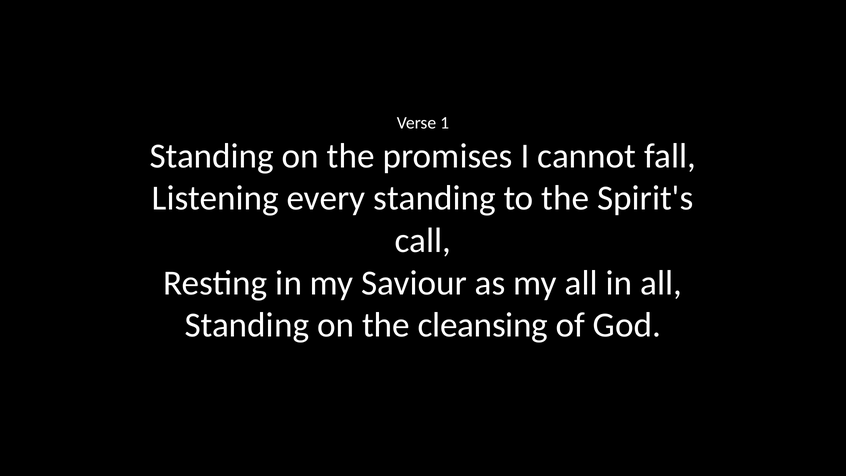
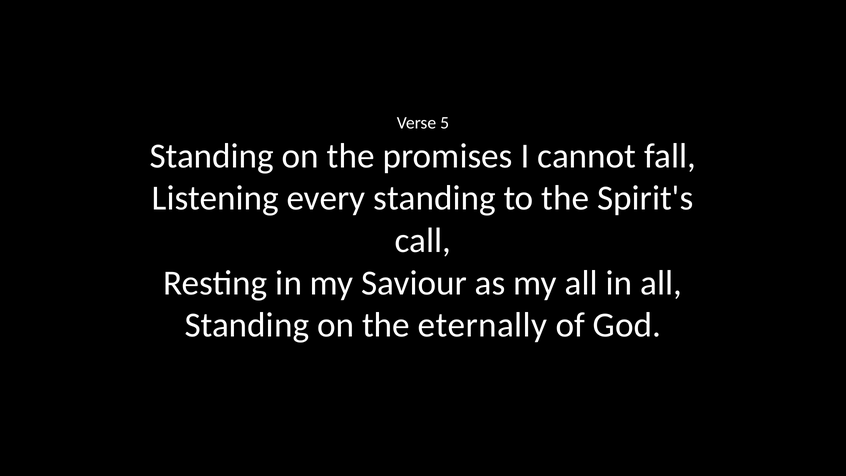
1: 1 -> 5 (445, 123)
cleansing: cleansing -> eternally (483, 325)
